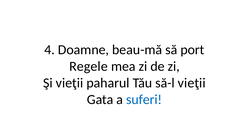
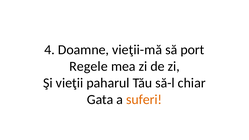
beau-mă: beau-mă -> vieţii-mă (137, 50)
să-l vieţii: vieţii -> chiar (192, 83)
suferi colour: blue -> orange (144, 100)
